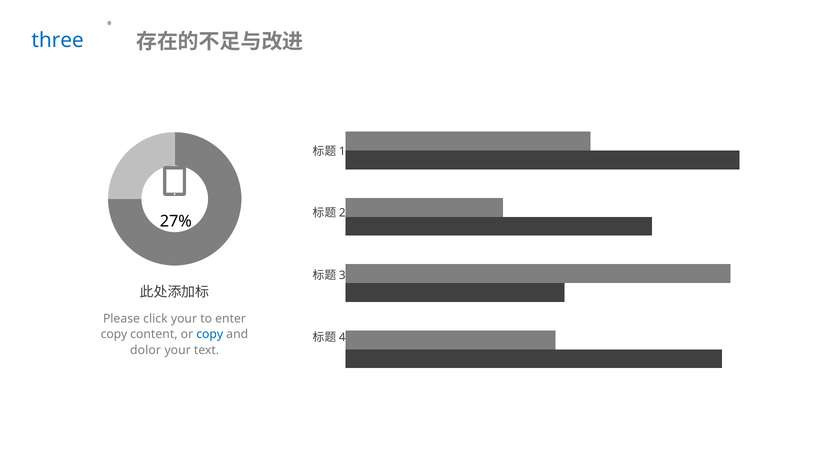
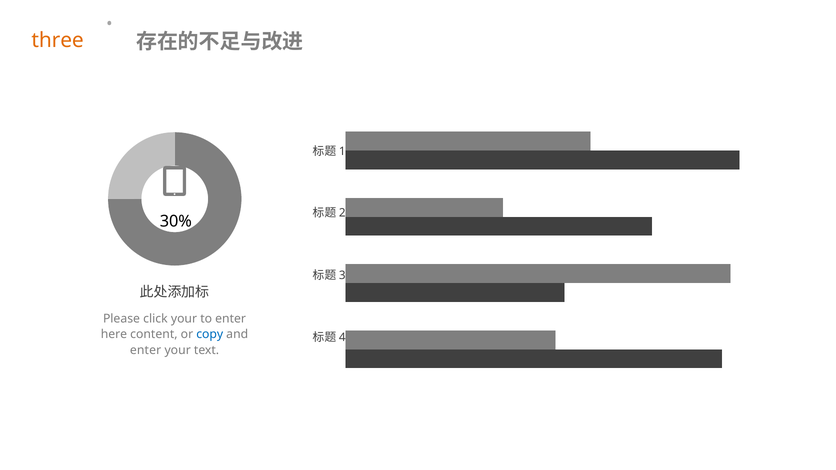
three colour: blue -> orange (58, 40)
27%: 27% -> 30% (176, 221)
copy: copy -> here (114, 335)
dolor: dolor -> enter (146, 350)
